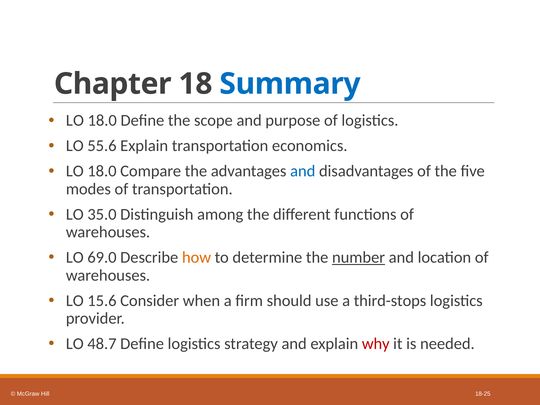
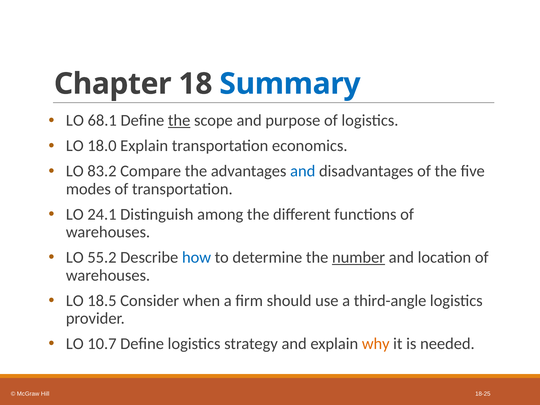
18.0: 18.0 -> 68.1 (102, 121)
the underline: none -> present (179, 121)
55.6: 55.6 -> 18.0 (102, 146)
L O 18.0: 18.0 -> 83.2 (102, 171)
35.0: 35.0 -> 24.1 (102, 214)
69.0: 69.0 -> 55.2 (102, 257)
how colour: orange -> blue (197, 257)
15.6: 15.6 -> 18.5 (102, 301)
third-stops: third-stops -> third-angle (390, 301)
48.7: 48.7 -> 10.7 (102, 344)
why colour: red -> orange (376, 344)
